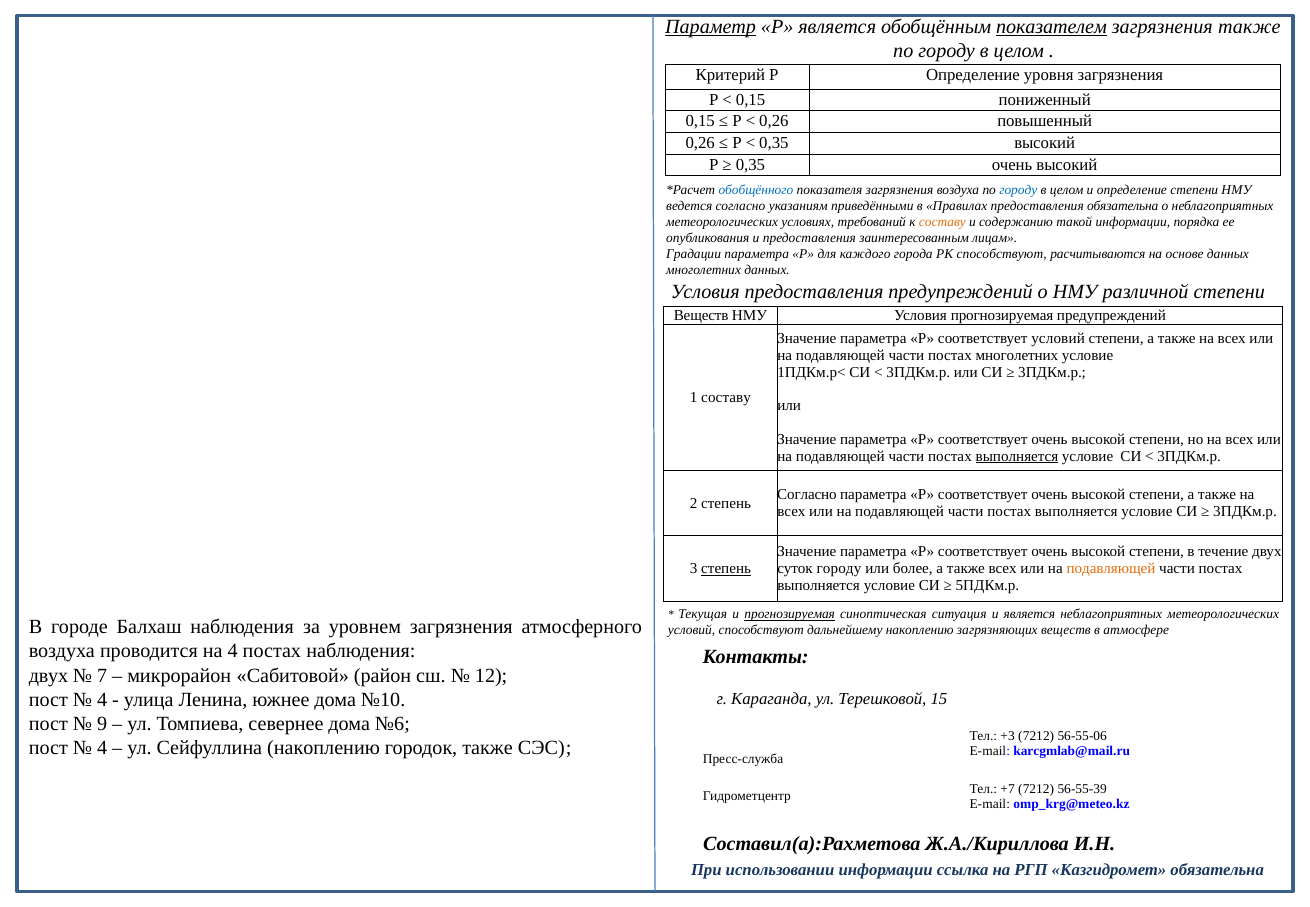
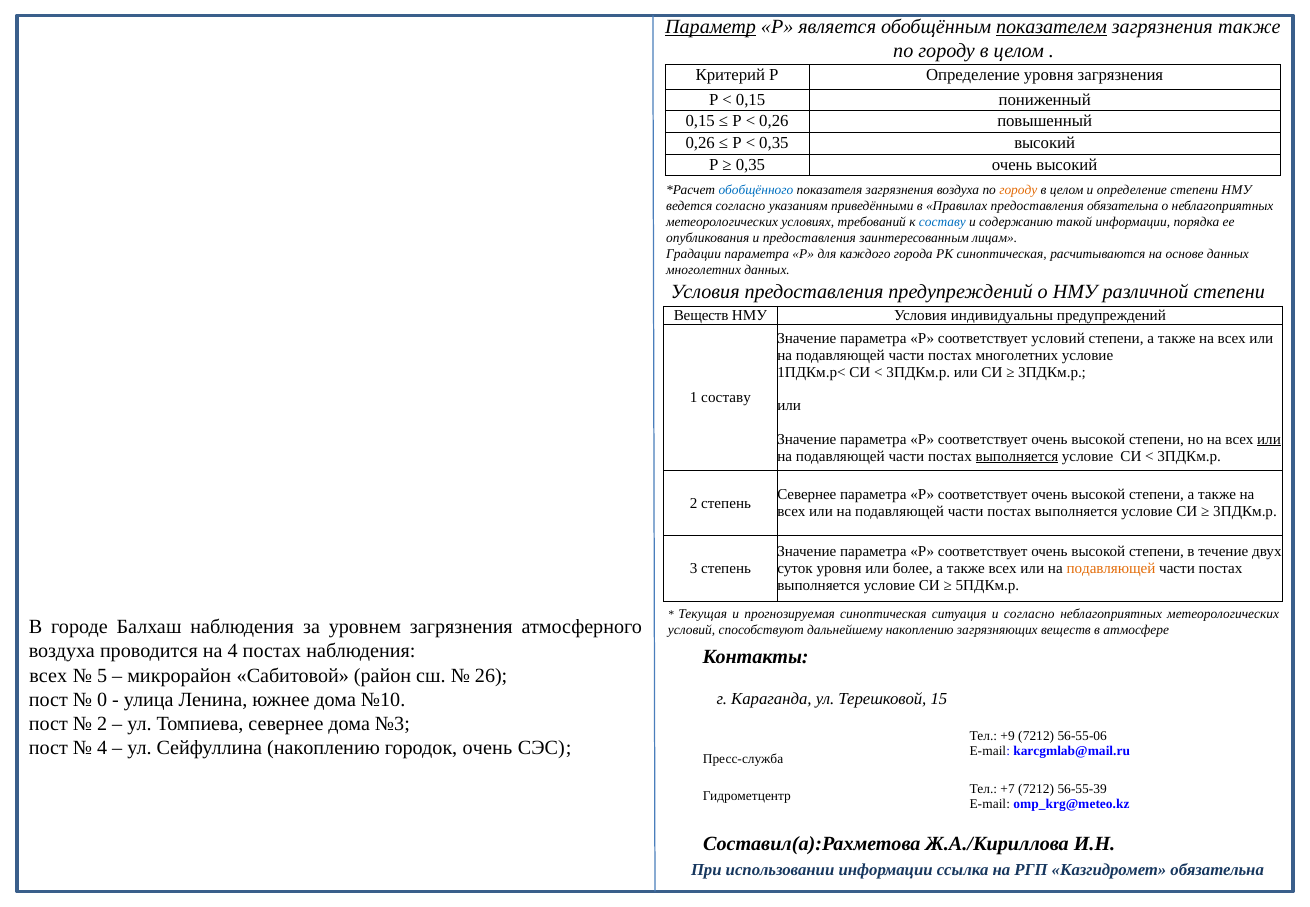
городу colour: blue -> orange (1018, 190)
составу colour: orange -> blue (942, 222)
РК способствуют: способствуют -> синоптическая (1002, 254)
Условия прогнозируемая: прогнозируемая -> индивидуальны (1002, 316)
или underline: none -> present (1269, 439)
Согласно: Согласно -> Севернее (807, 495)
степень underline: present -> none (726, 569)
суток городу: городу -> уровня (839, 569)
прогнозируемая underline: present -> none (790, 614)
и является: является -> согласно (1029, 614)
двух: двух -> всех (48, 675)
7: 7 -> 5 (102, 675)
12: 12 -> 26 (491, 675)
4: 4 -> 0 (102, 700)
9: 9 -> 2 (102, 724)
№6: №6 -> №3 (392, 724)
+3: +3 -> +9 (1008, 736)
городок также: также -> очень (487, 748)
